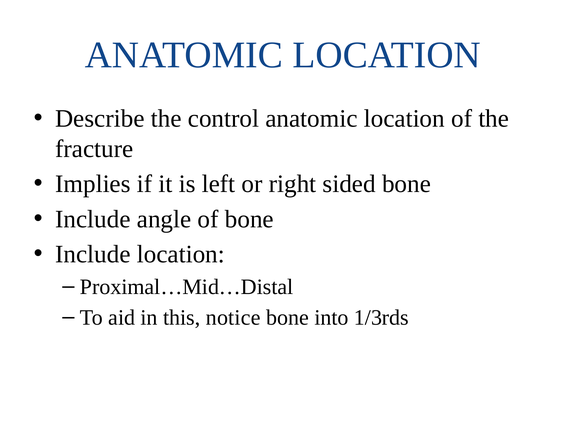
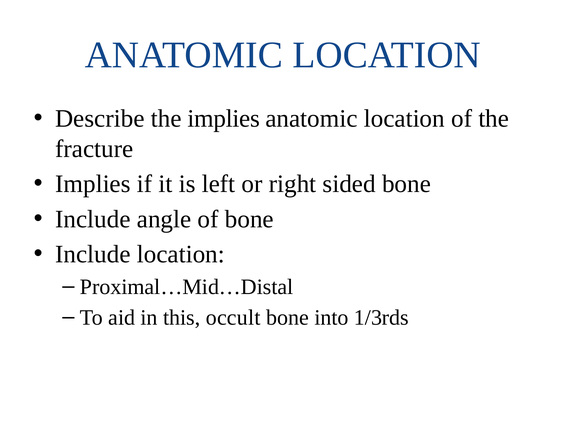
the control: control -> implies (224, 119)
notice: notice -> occult (233, 318)
